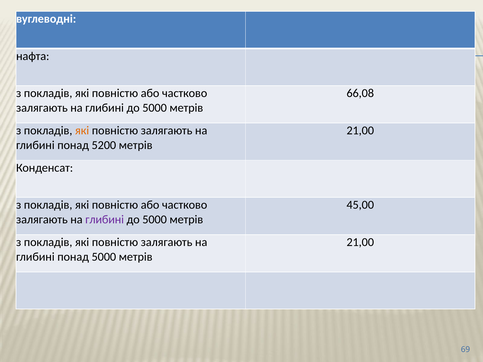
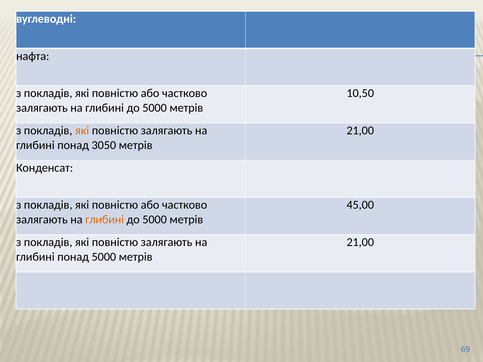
66,08: 66,08 -> 10,50 (360, 93)
5200: 5200 -> 3050 (104, 145)
глибині colour: purple -> orange (105, 220)
